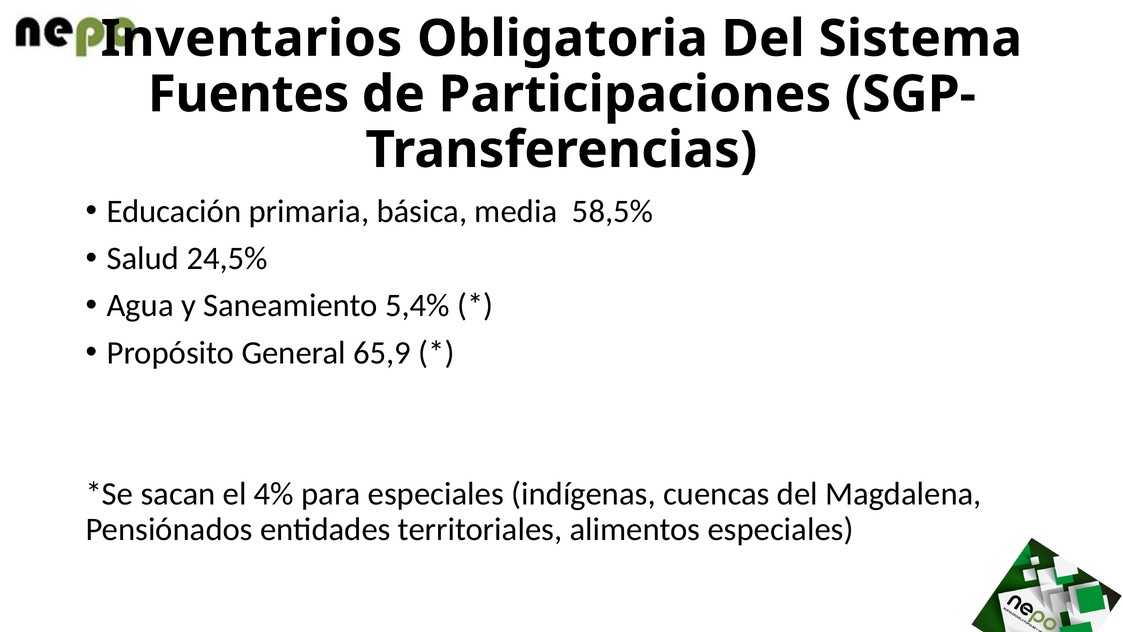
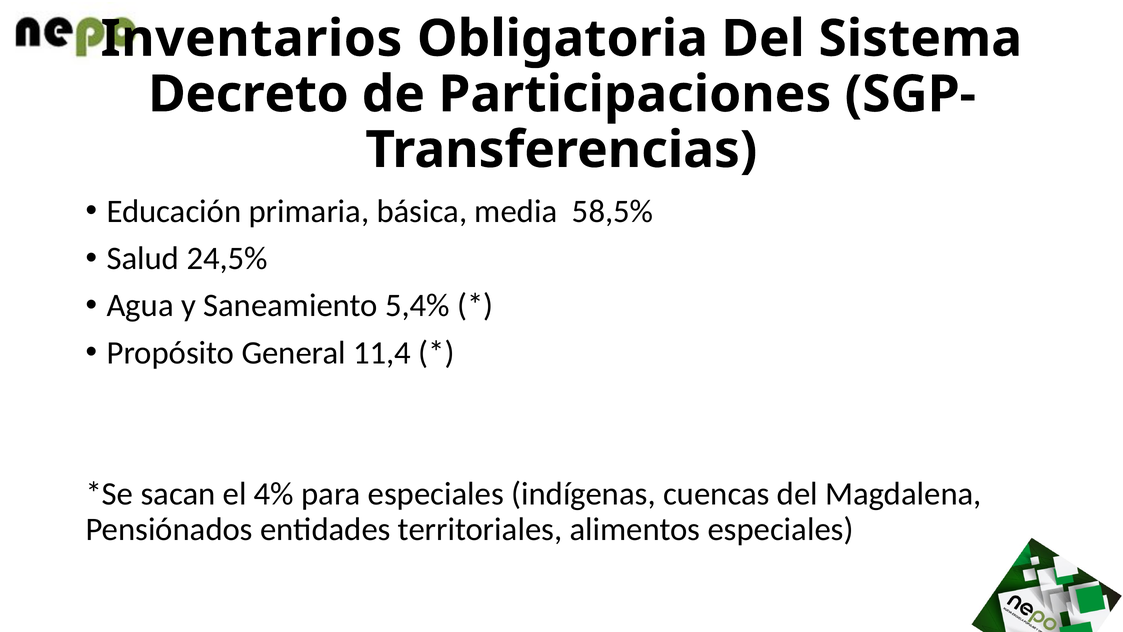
Fuentes: Fuentes -> Decreto (248, 94)
65,9: 65,9 -> 11,4 (382, 353)
